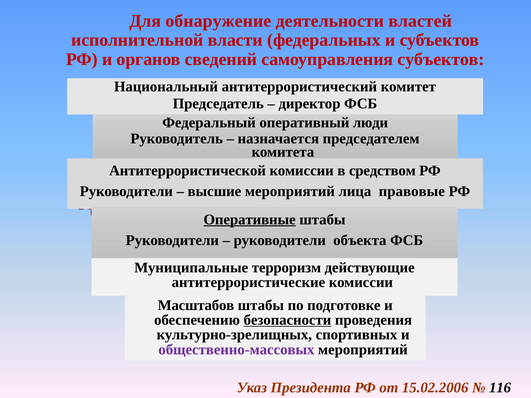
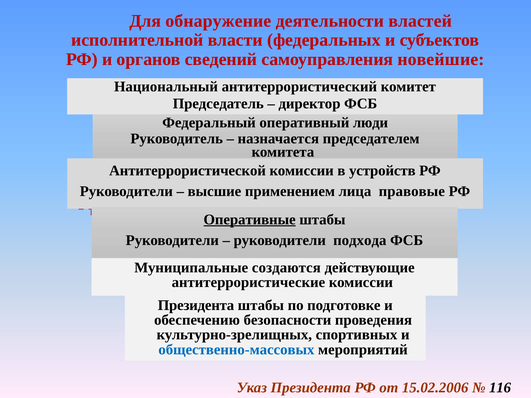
самоуправления субъектов: субъектов -> новейшие (441, 59)
средством: средством -> устройств (382, 171)
высшие мероприятий: мероприятий -> применением (290, 192)
объекта: объекта -> подхода (360, 240)
терроризм: терроризм -> создаются (286, 268)
Масштабов: Масштабов -> Президента (196, 305)
безопасности underline: present -> none (287, 320)
общественно-массовых colour: purple -> blue (236, 350)
